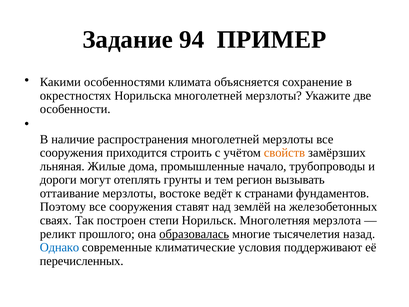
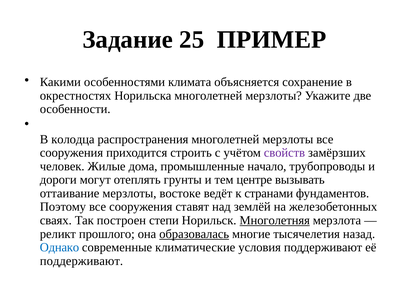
94: 94 -> 25 (192, 40)
наличие: наличие -> колодца (73, 139)
свойств colour: orange -> purple (284, 153)
льняная: льняная -> человек (62, 166)
регион: регион -> центре (254, 180)
Многолетняя underline: none -> present (275, 220)
перечисленных: перечисленных -> поддерживают (81, 261)
